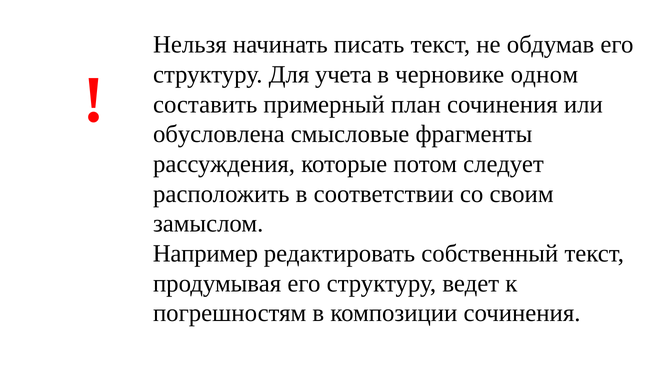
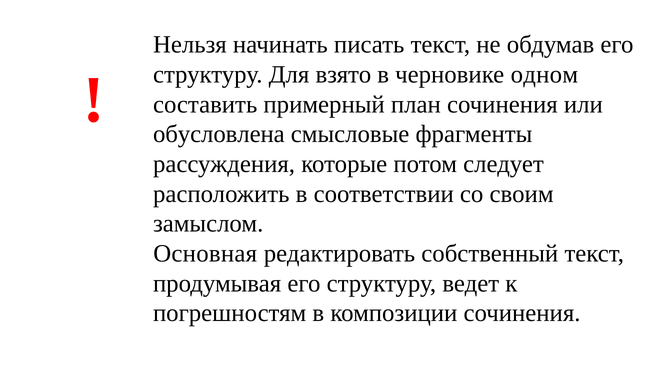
учета: учета -> взято (343, 74)
Например: Например -> Основная (205, 253)
